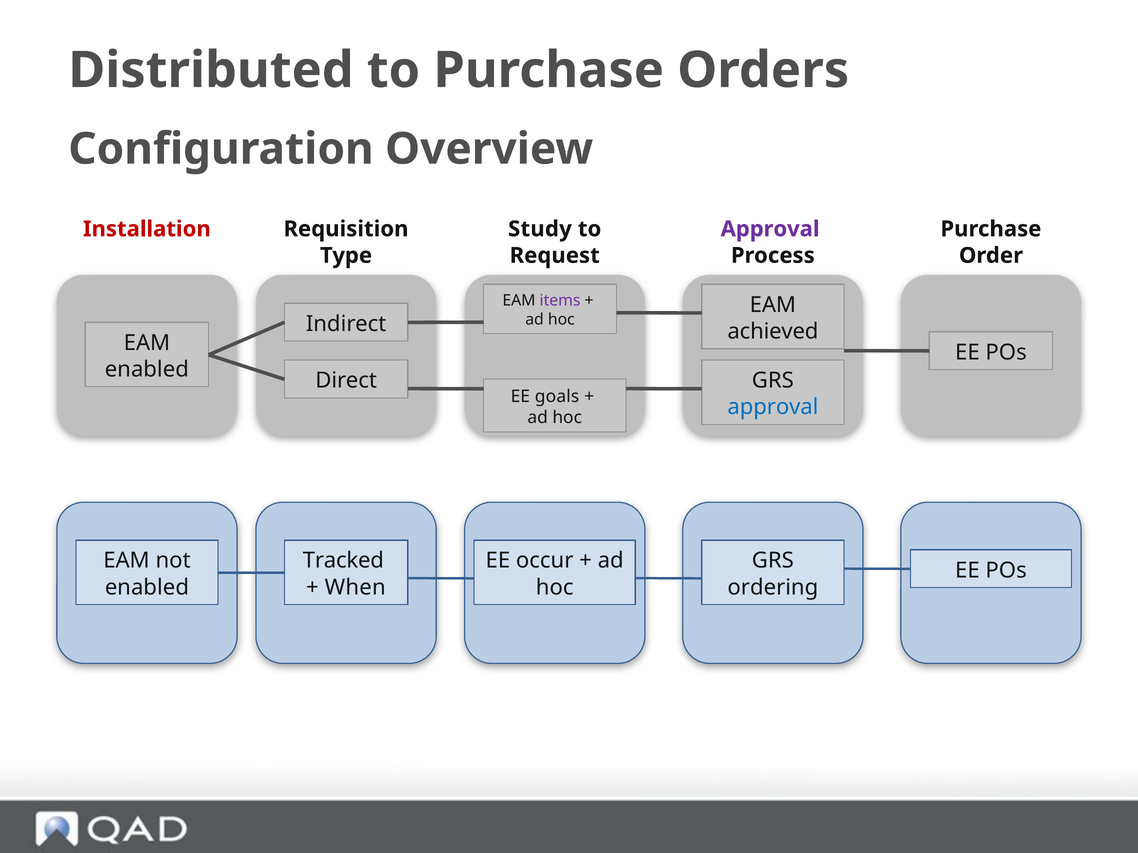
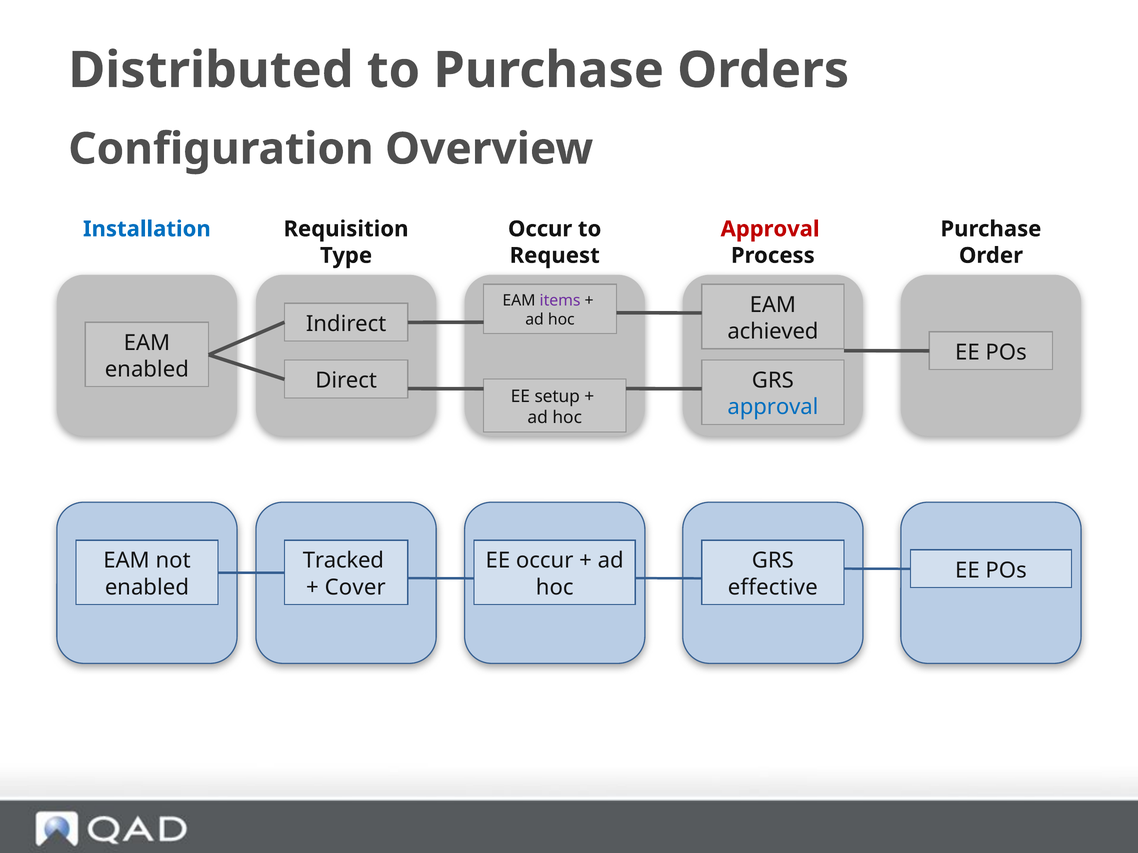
Installation colour: red -> blue (147, 229)
Study: Study -> Occur (540, 229)
Approval colour: purple -> red (770, 229)
goals: goals -> setup (557, 397)
When: When -> Cover (355, 588)
ordering: ordering -> effective (773, 588)
